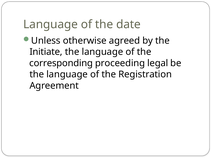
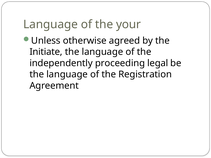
date: date -> your (128, 24)
corresponding: corresponding -> independently (61, 63)
